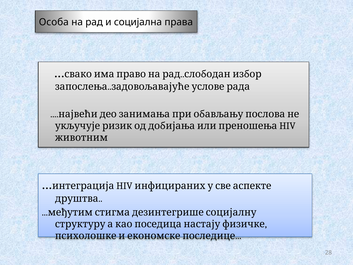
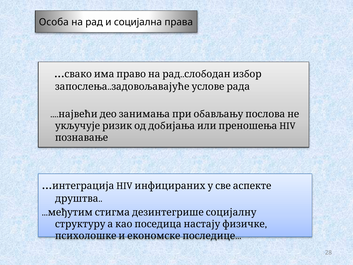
животним: животним -> познавање (82, 138)
